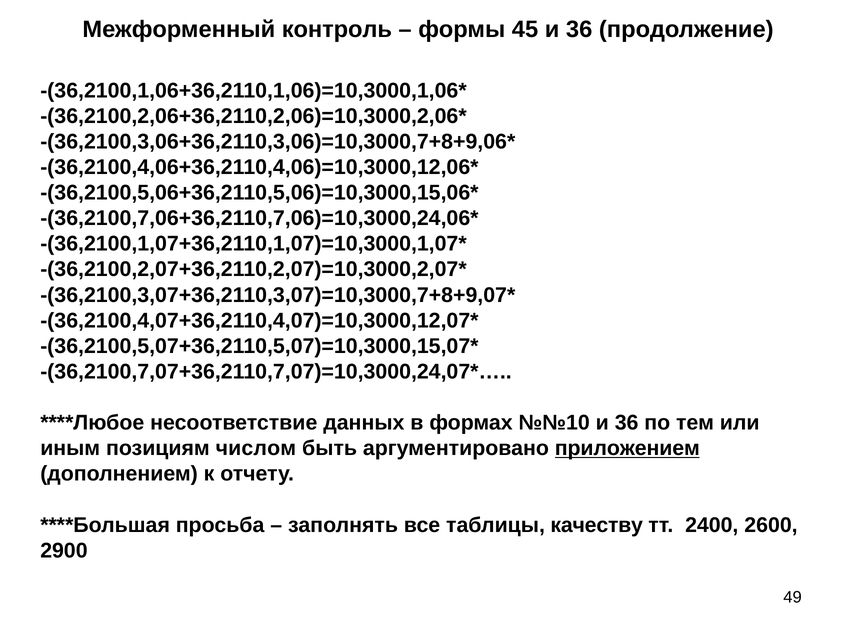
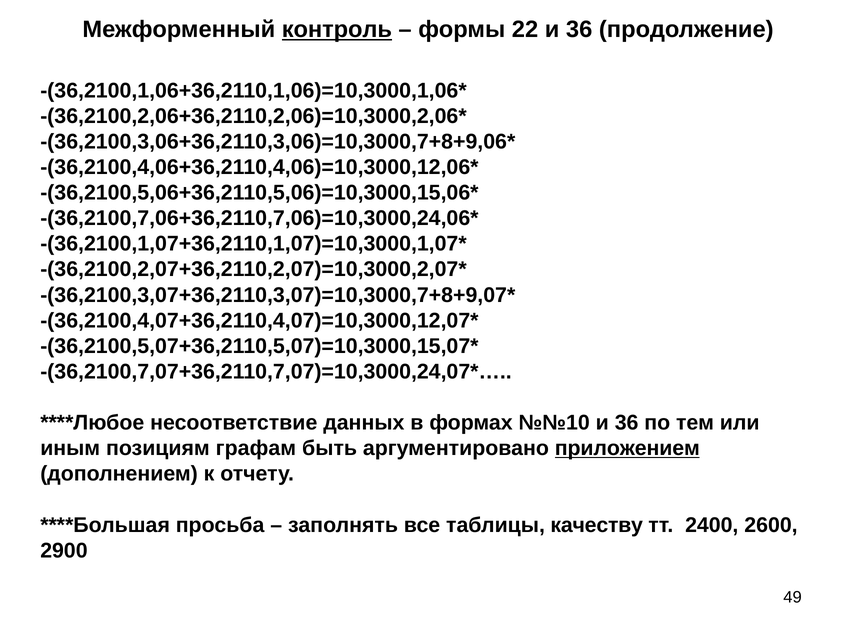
контроль underline: none -> present (337, 30)
45: 45 -> 22 (525, 30)
числом: числом -> графам (256, 449)
